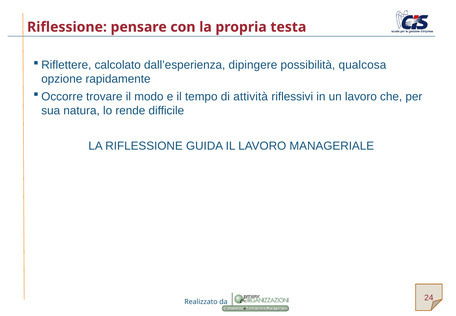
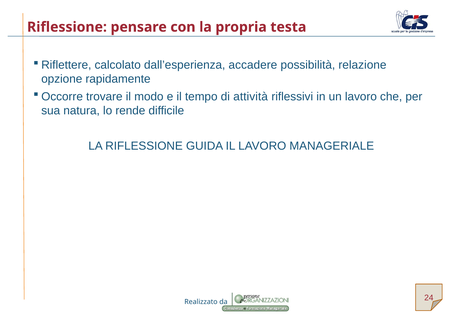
dipingere: dipingere -> accadere (253, 65)
qualcosa: qualcosa -> relazione (362, 65)
